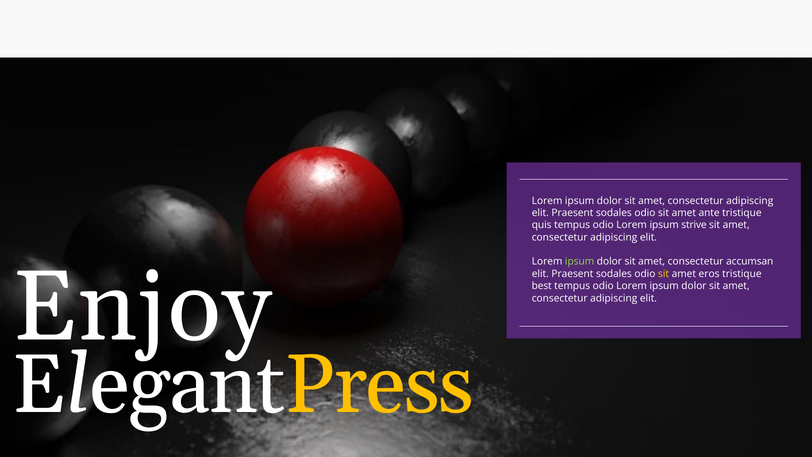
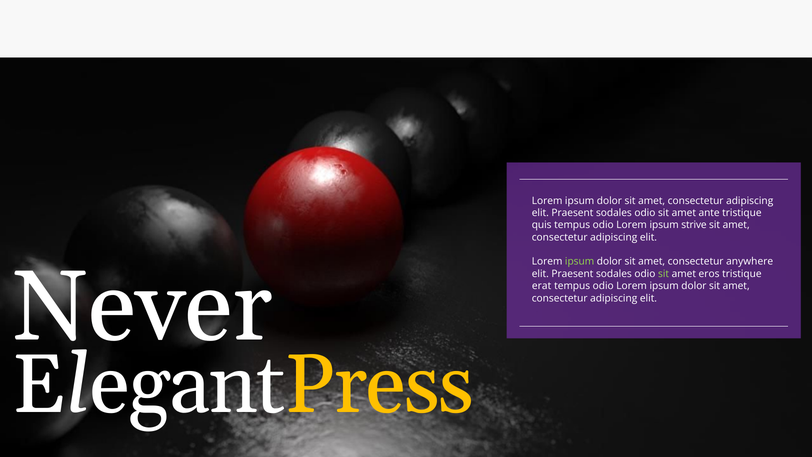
accumsan: accumsan -> anywhere (750, 261)
sit colour: yellow -> light green (664, 274)
Enjoy: Enjoy -> Never (143, 307)
best: best -> erat (542, 286)
